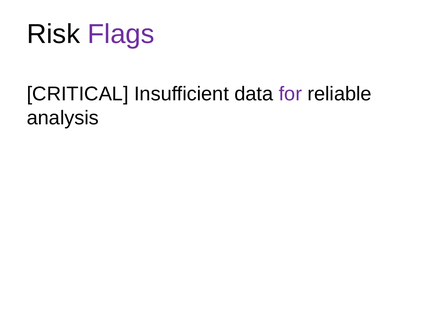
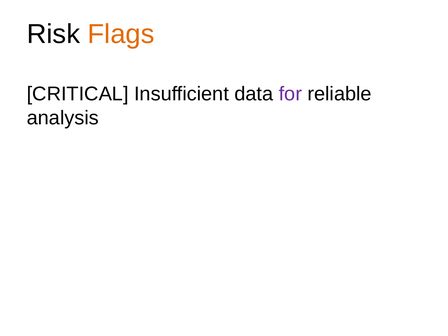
Flags colour: purple -> orange (121, 34)
